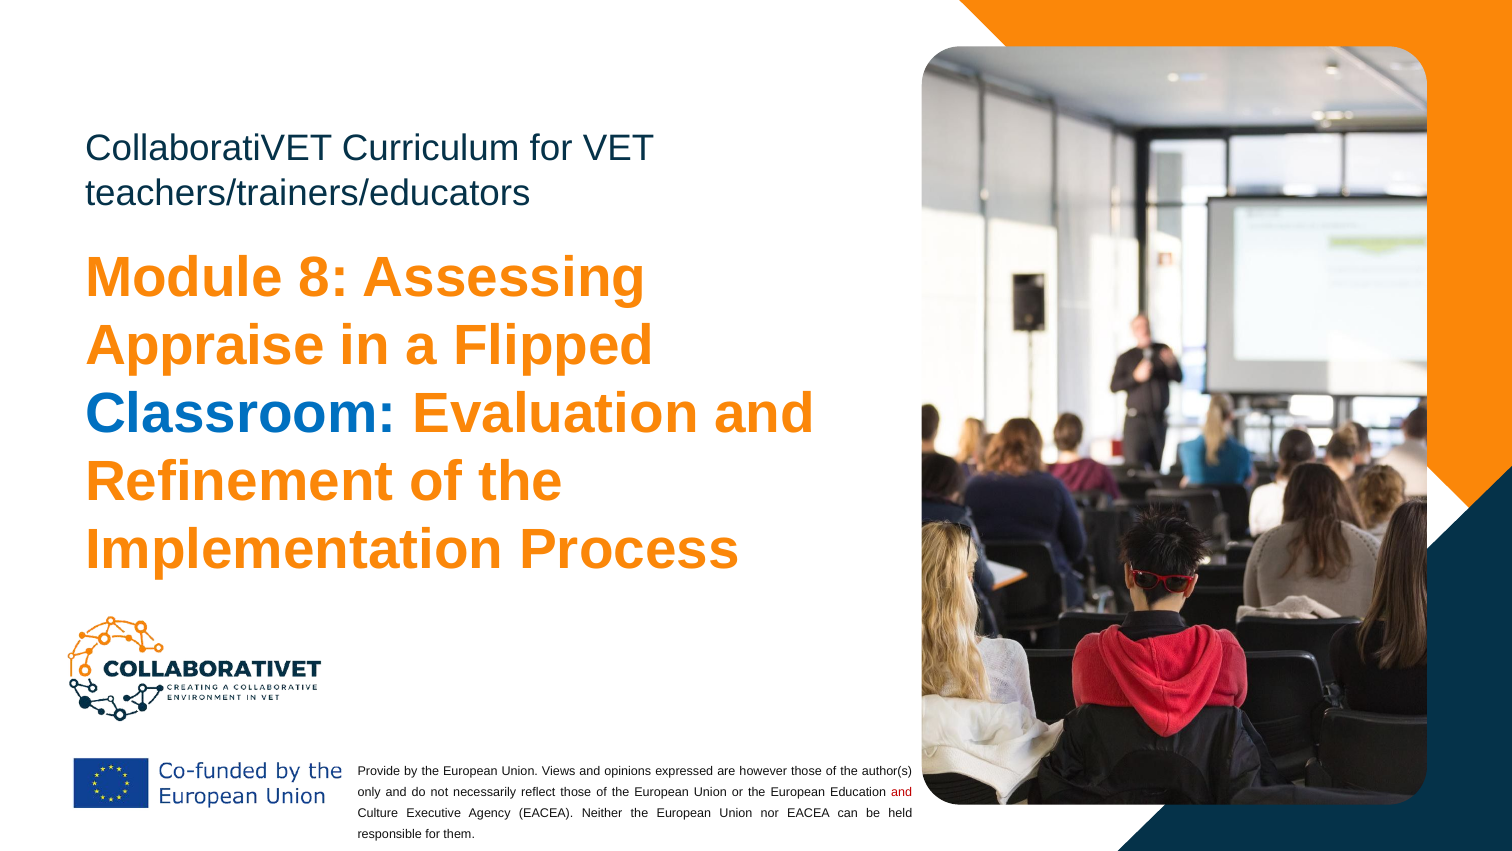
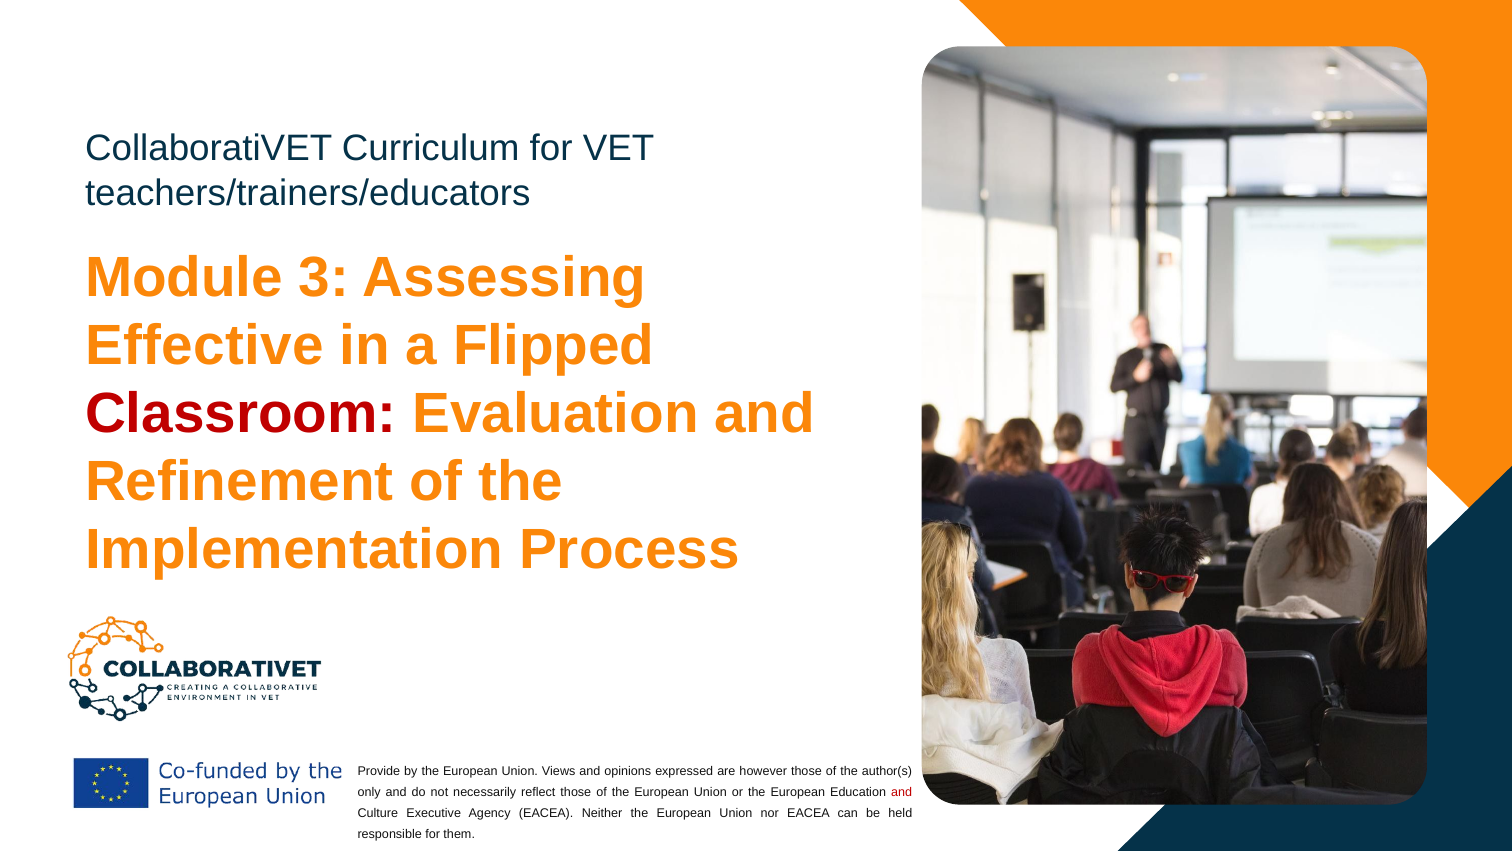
8: 8 -> 3 (324, 277)
Appraise: Appraise -> Effective (204, 345)
Classroom colour: blue -> red (241, 413)
